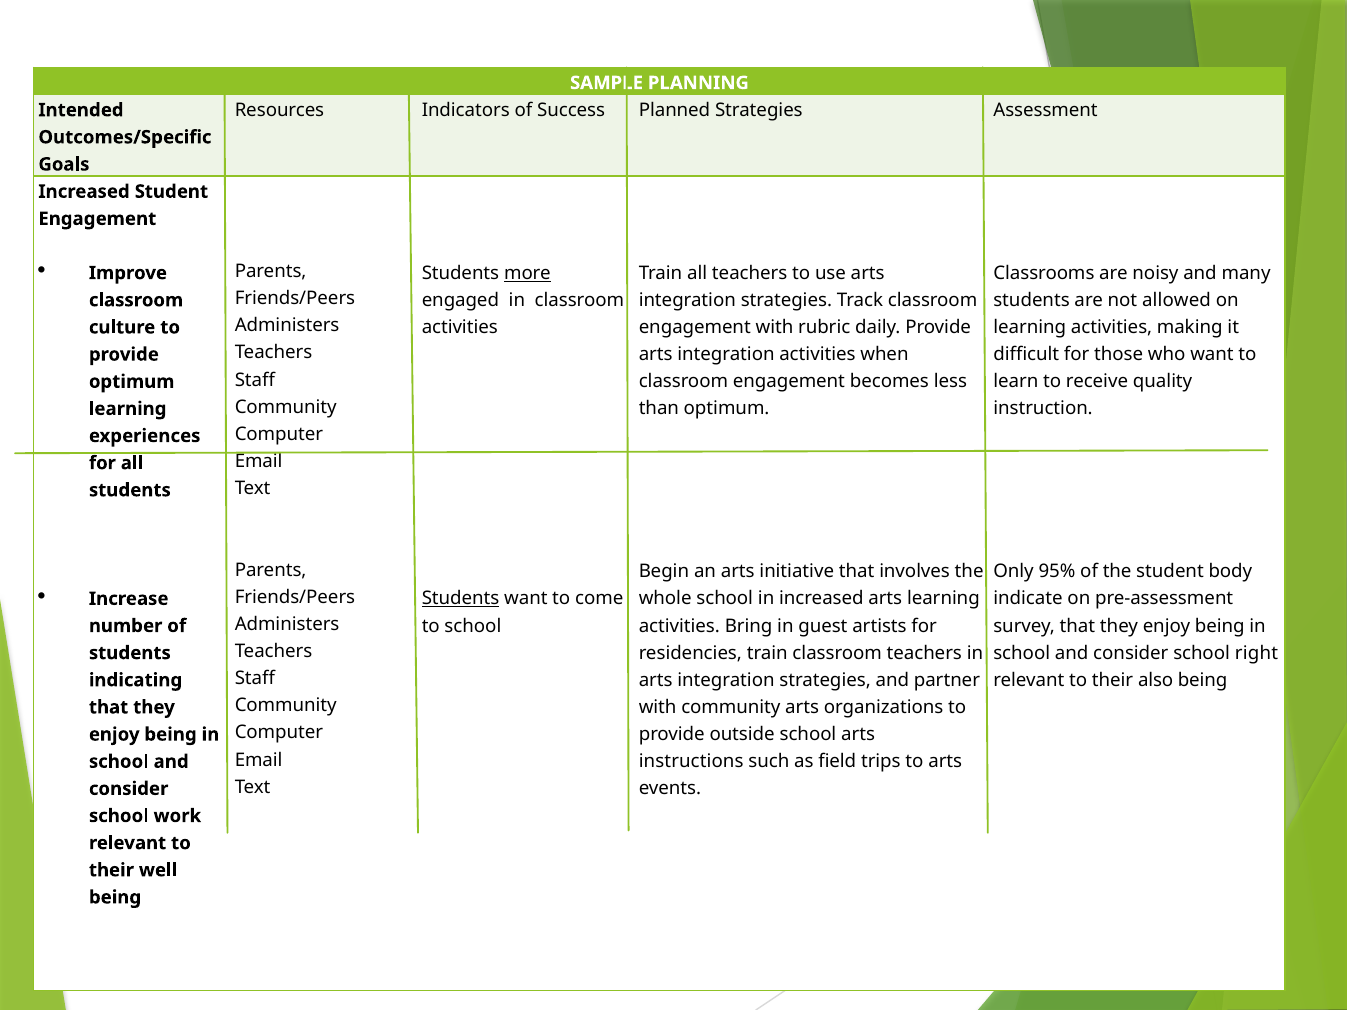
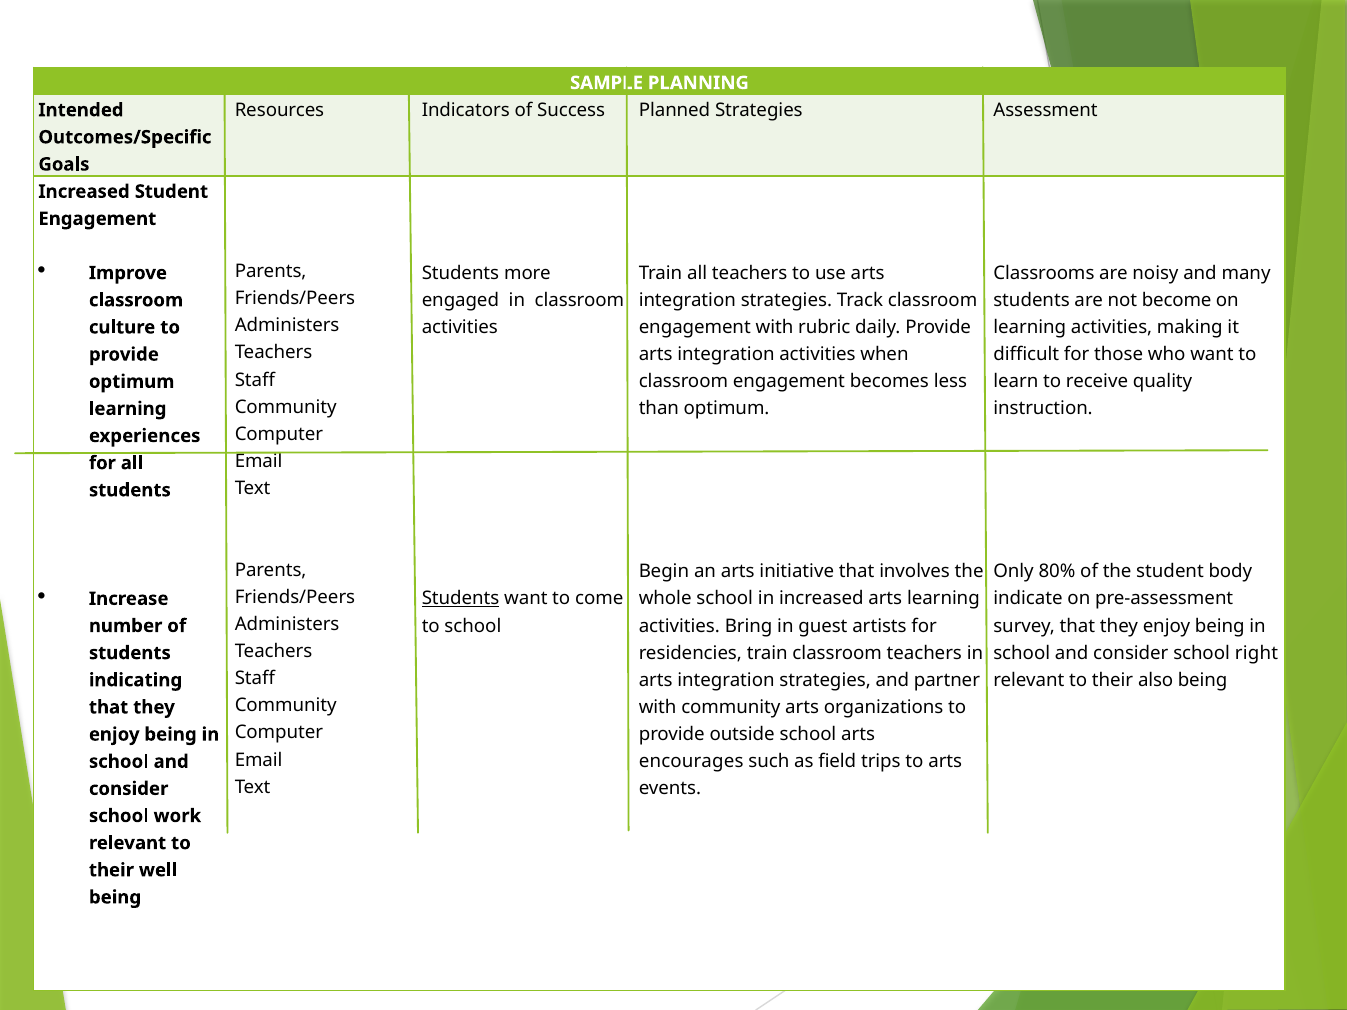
more underline: present -> none (527, 273)
allowed: allowed -> become (1177, 300)
95%: 95% -> 80% (1057, 572)
instructions: instructions -> encourages (691, 762)
